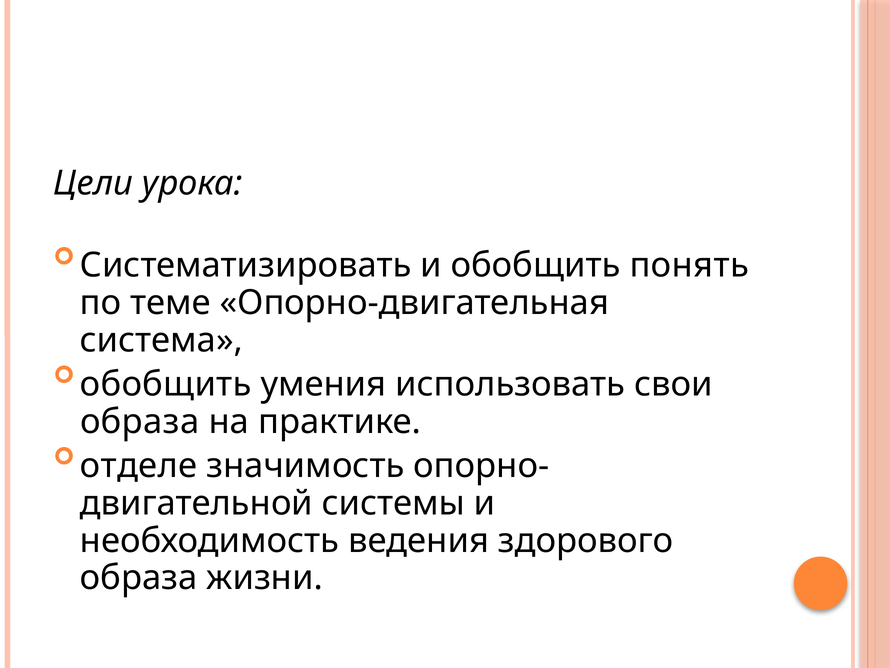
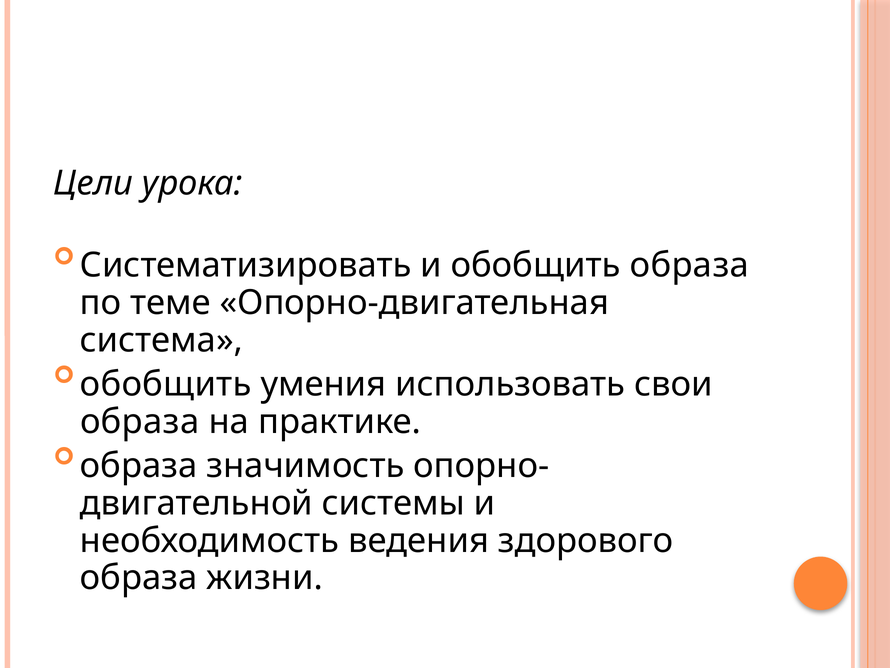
обобщить понять: понять -> образа (689, 265)
отделе: отделе -> образа (139, 465)
